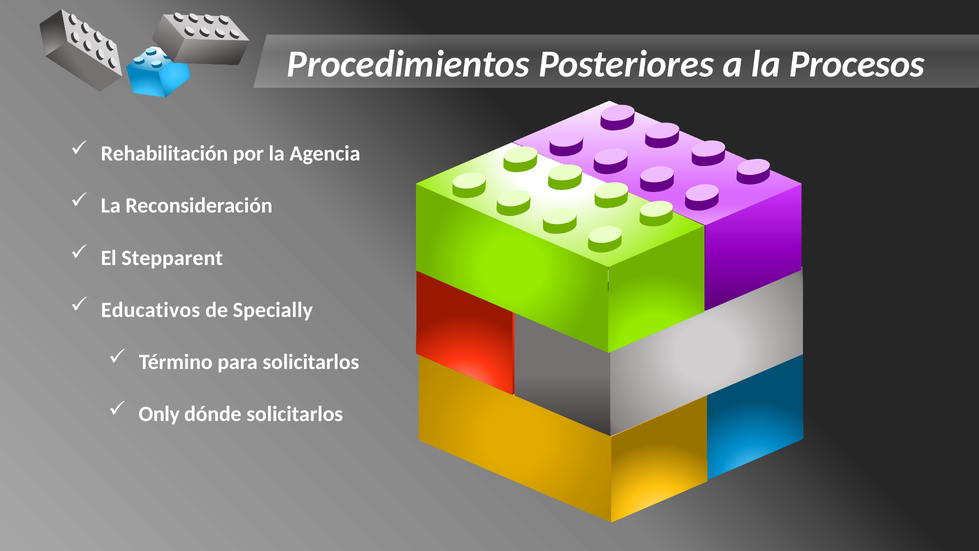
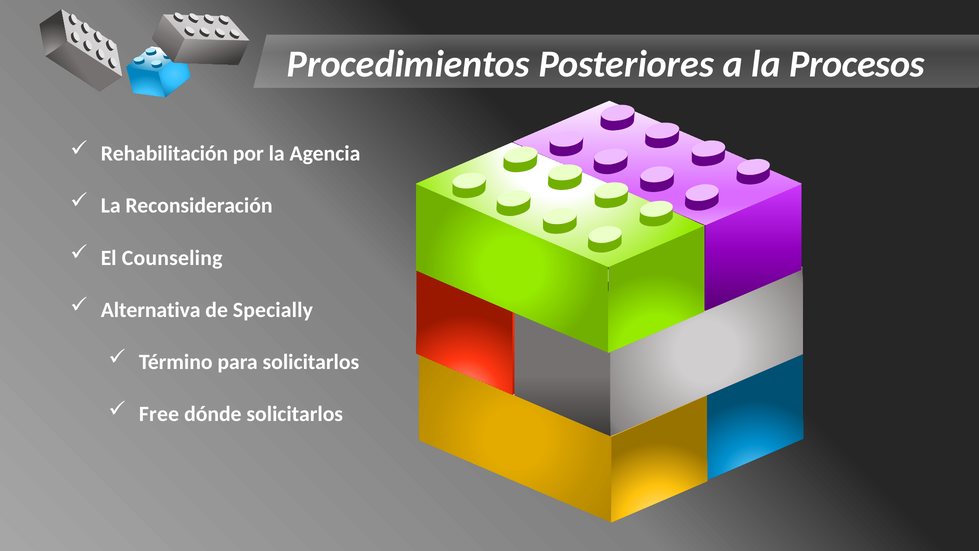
Stepparent: Stepparent -> Counseling (172, 258)
Educativos: Educativos -> Alternativa (151, 310)
Only: Only -> Free (159, 414)
